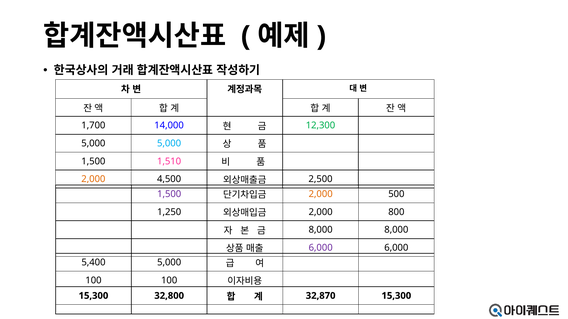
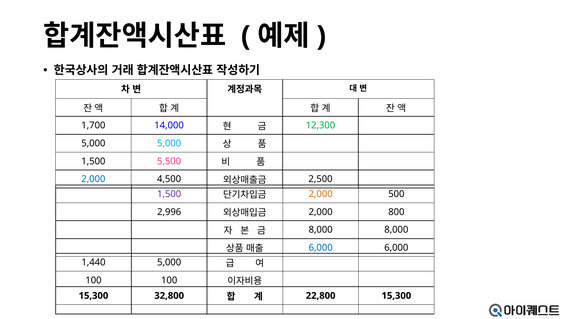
1,510: 1,510 -> 5,500 (169, 161)
2,000 colour: orange -> blue (93, 179)
1,250: 1,250 -> 2,996 (169, 212)
6,000 colour: purple -> blue (321, 248)
5,400: 5,400 -> 1,440 (93, 263)
32,870: 32,870 -> 22,800 (321, 296)
